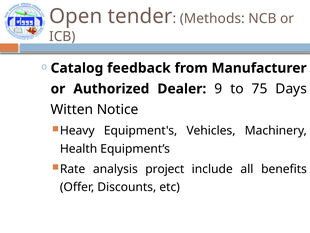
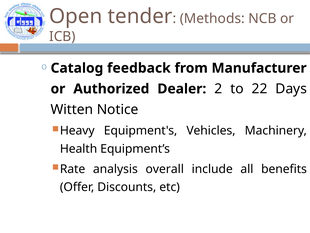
9: 9 -> 2 (218, 89)
75: 75 -> 22 (260, 89)
project: project -> overall (165, 169)
